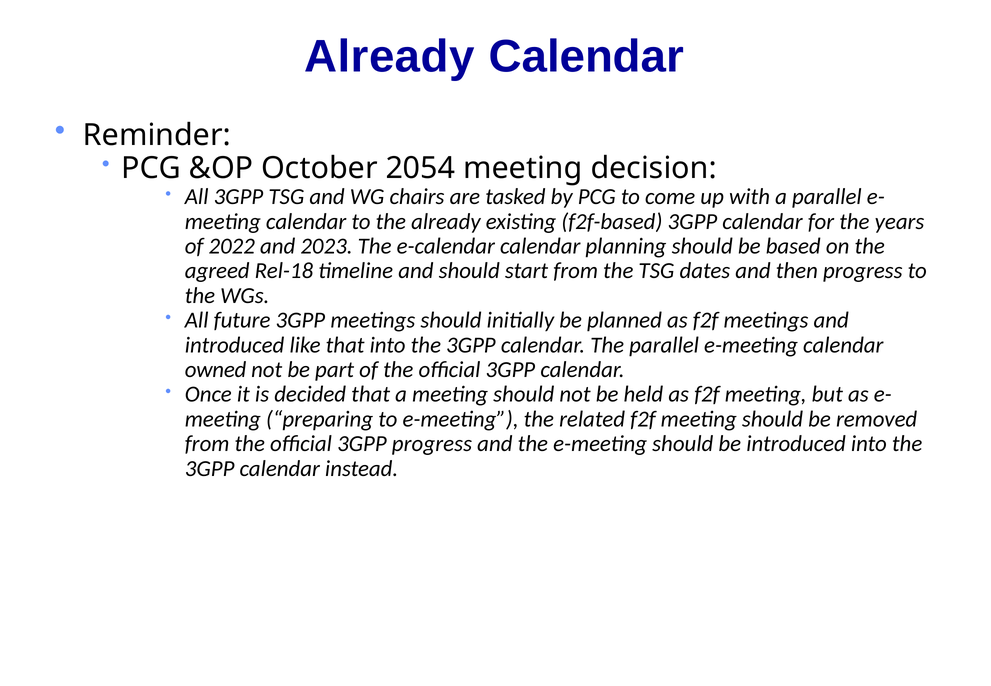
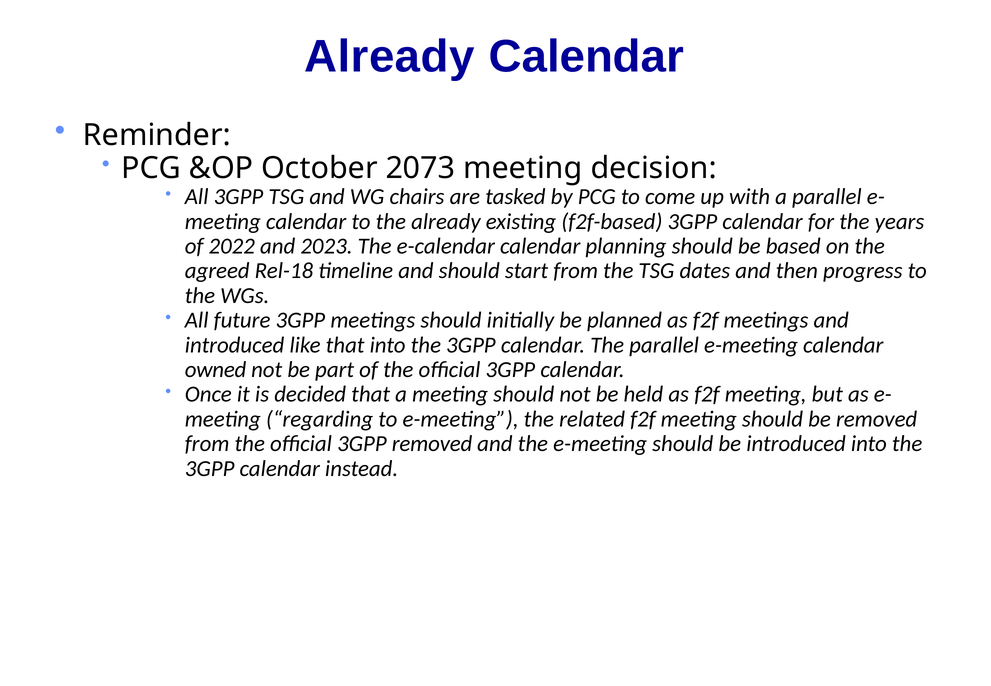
2054: 2054 -> 2073 (420, 168)
preparing: preparing -> regarding (320, 419)
3GPP progress: progress -> removed (432, 444)
